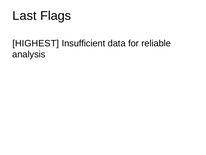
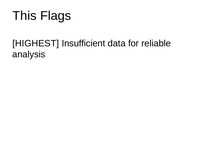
Last: Last -> This (24, 16)
